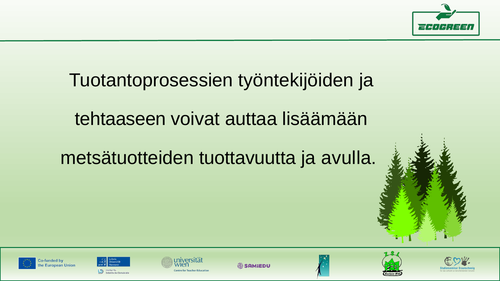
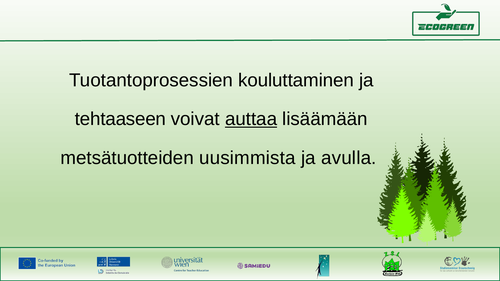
työntekijöiden: työntekijöiden -> kouluttaminen (296, 80)
auttaa underline: none -> present (251, 119)
tuottavuutta: tuottavuutta -> uusimmista (247, 158)
